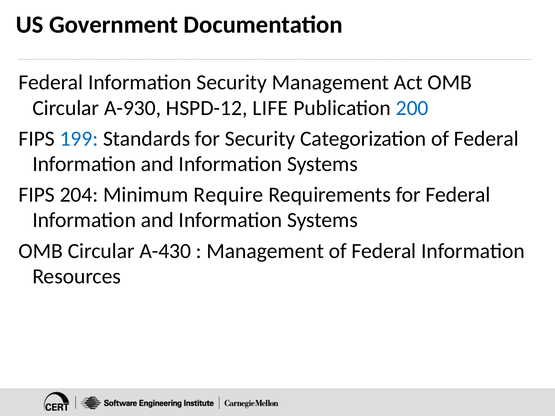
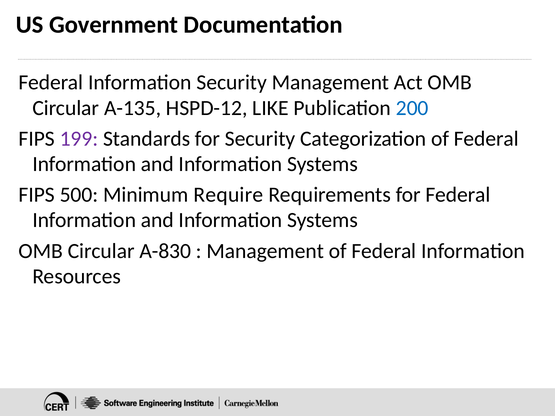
A-930: A-930 -> A-135 (133, 108)
LIFE: LIFE -> LIKE (270, 108)
199 colour: blue -> purple (79, 139)
204: 204 -> 500 (79, 195)
A-430: A-430 -> A-830 (165, 251)
